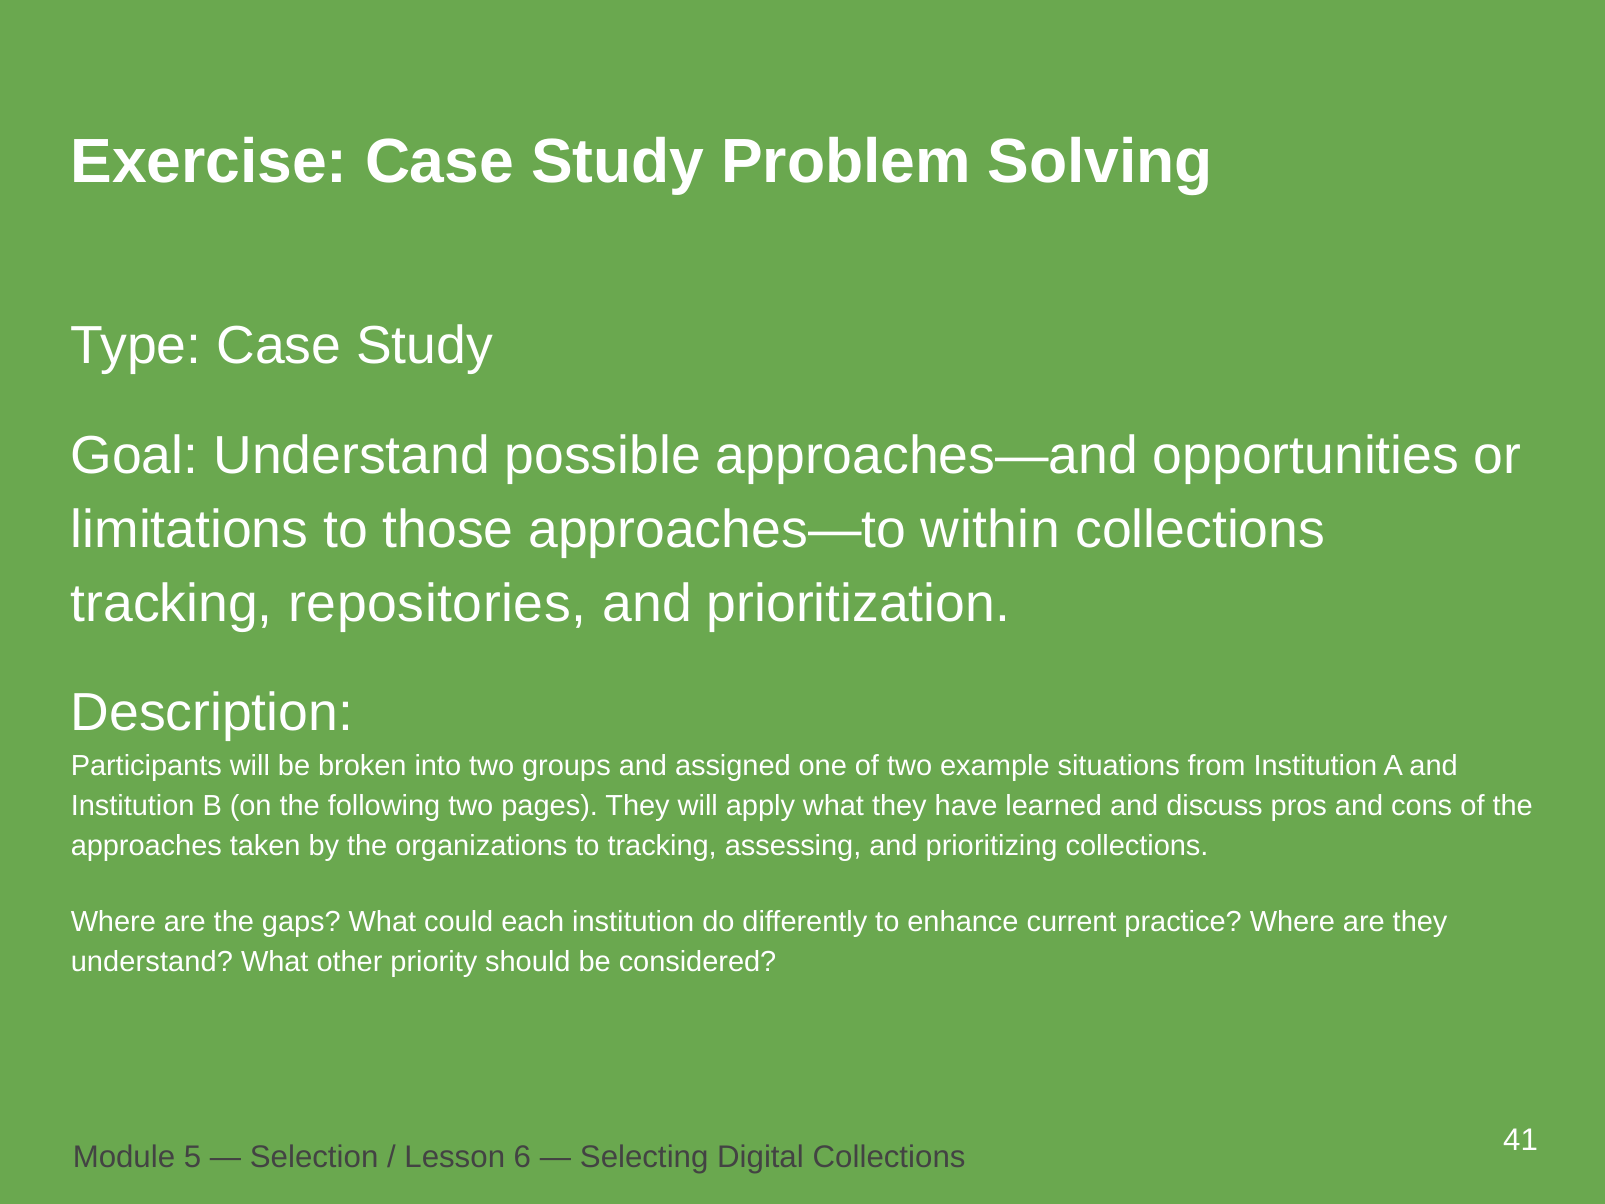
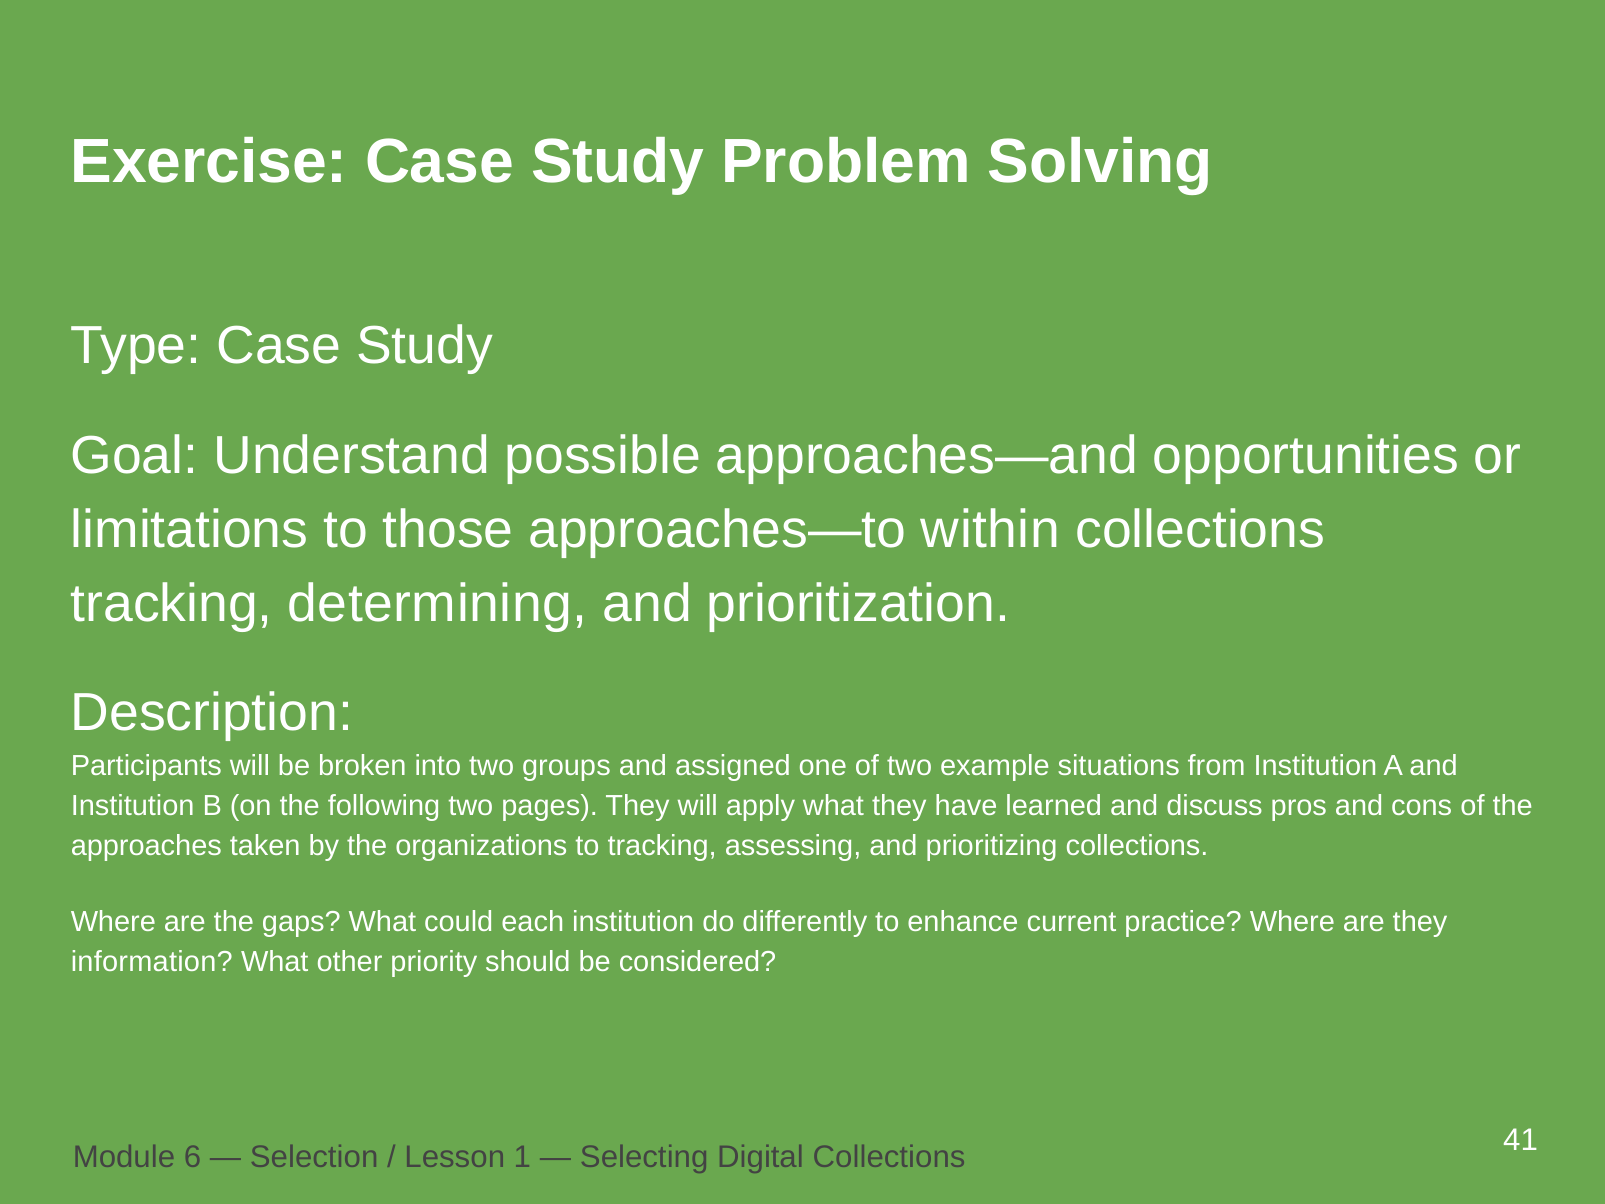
repositories: repositories -> determining (437, 603)
understand: understand -> information (152, 961)
5: 5 -> 6 (193, 1157)
6: 6 -> 1 (522, 1157)
